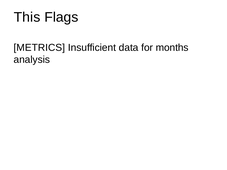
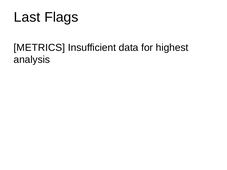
This: This -> Last (27, 17)
months: months -> highest (172, 48)
